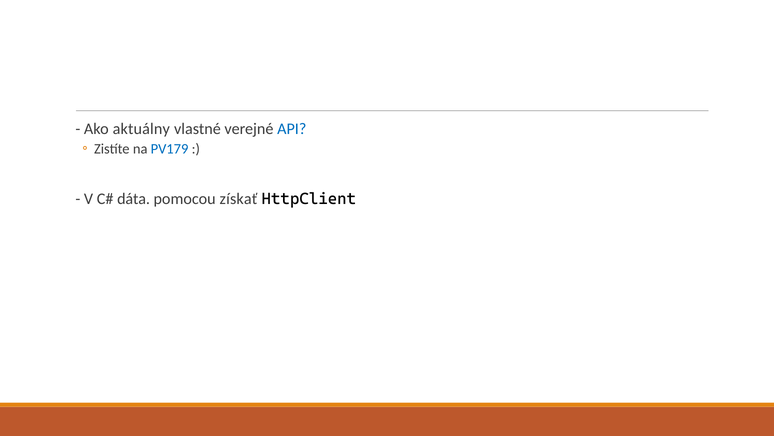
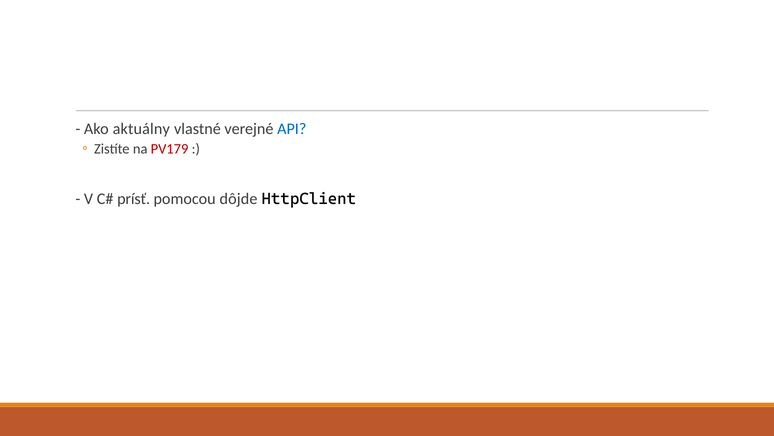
PV179 colour: blue -> red (170, 148)
dáta: dáta -> prísť (134, 198)
získať: získať -> dôjde (239, 198)
